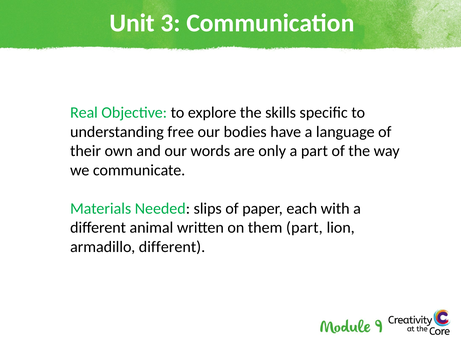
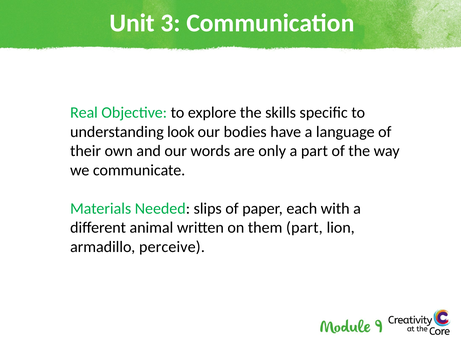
free: free -> look (181, 132)
armadillo different: different -> perceive (172, 247)
